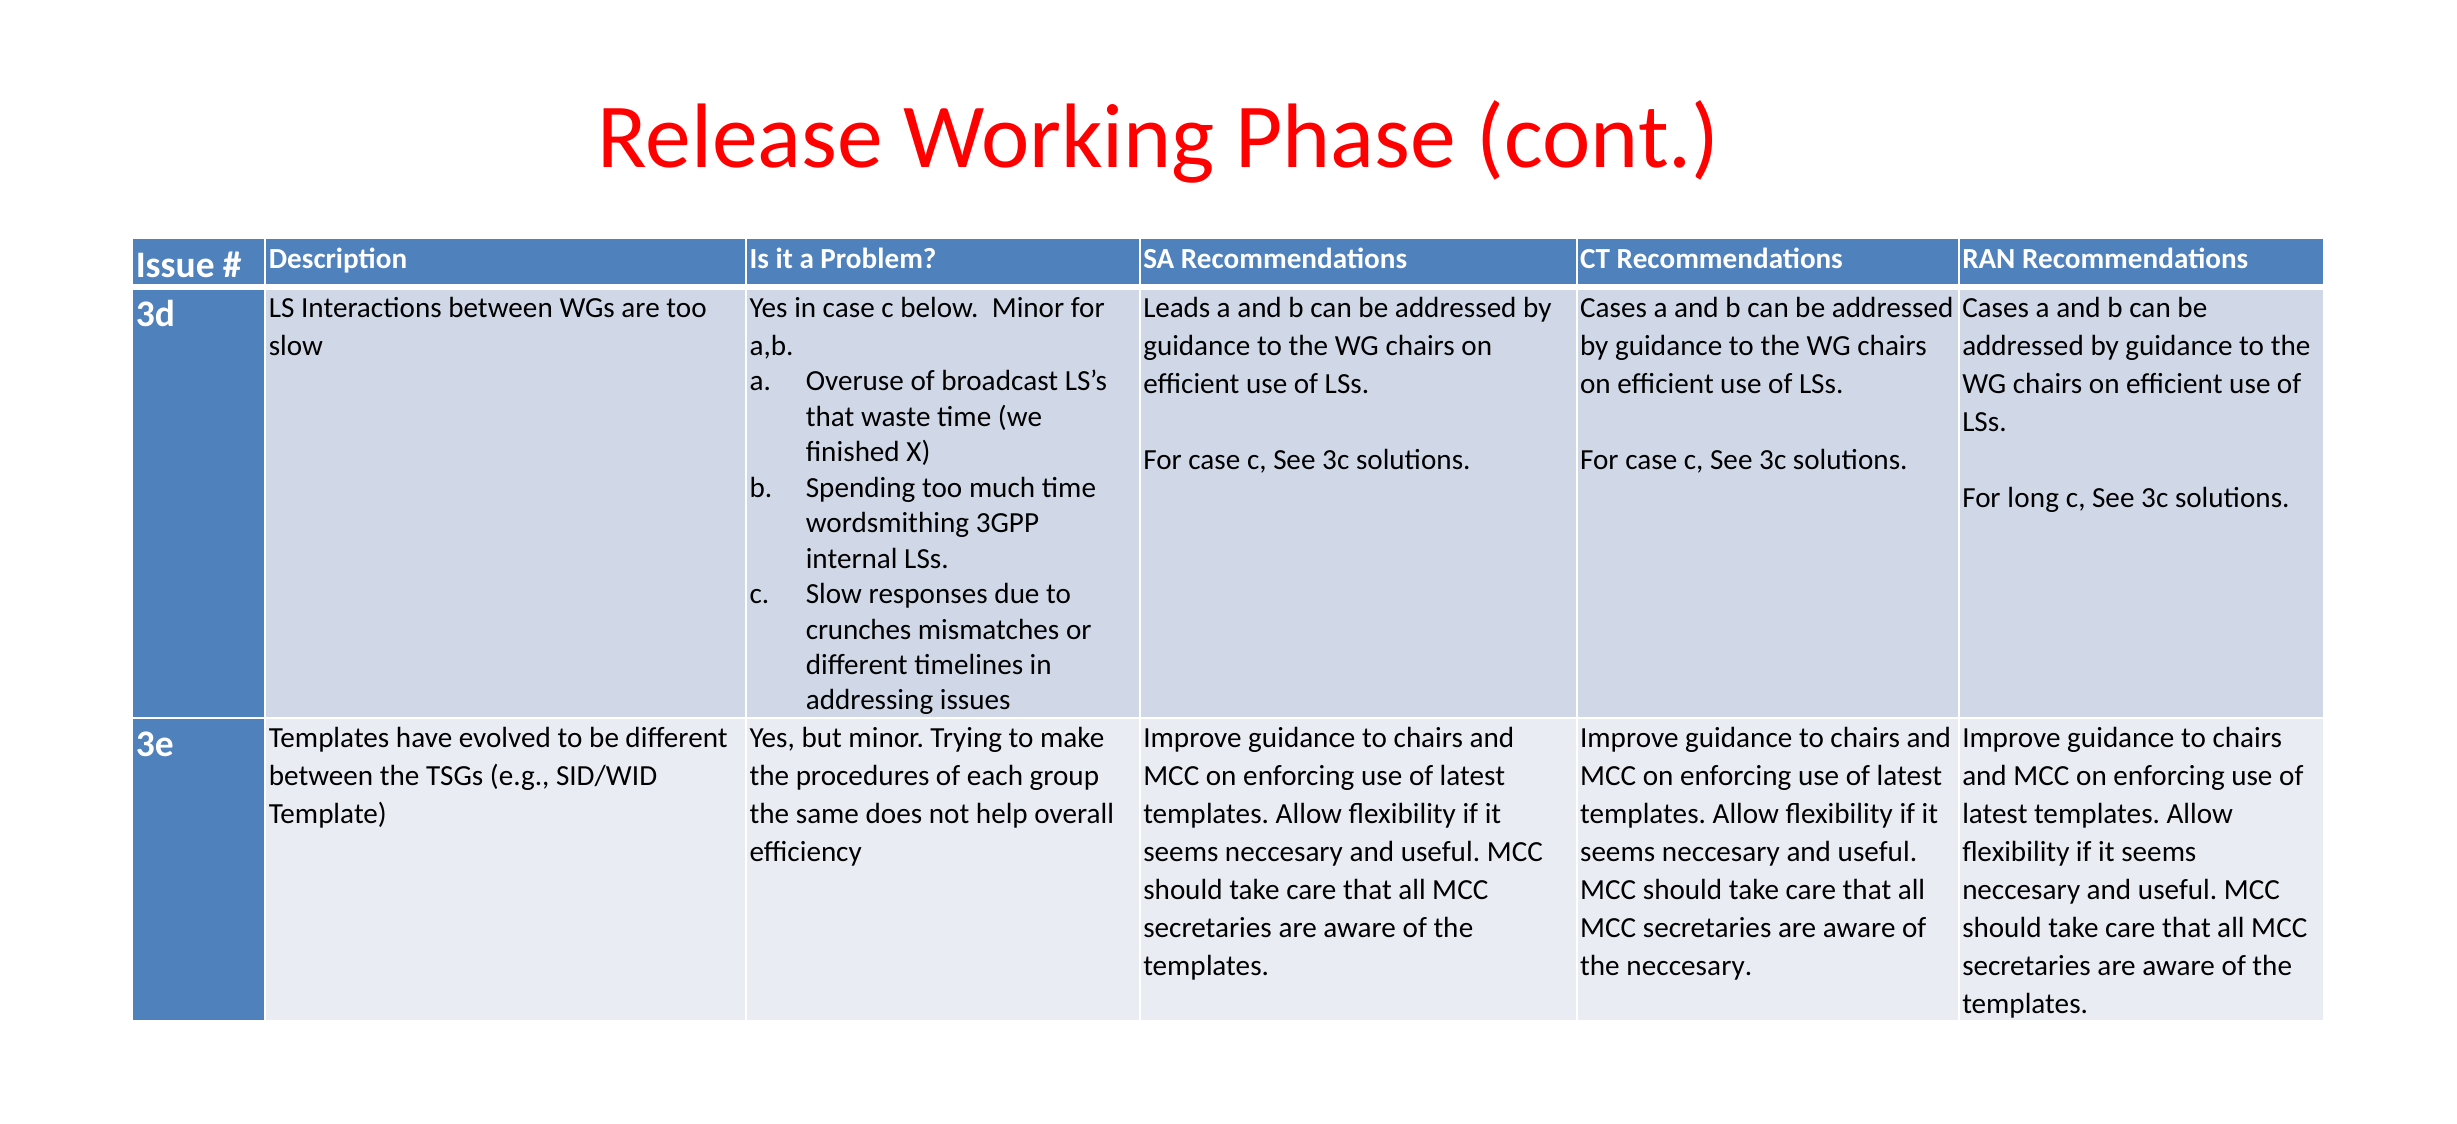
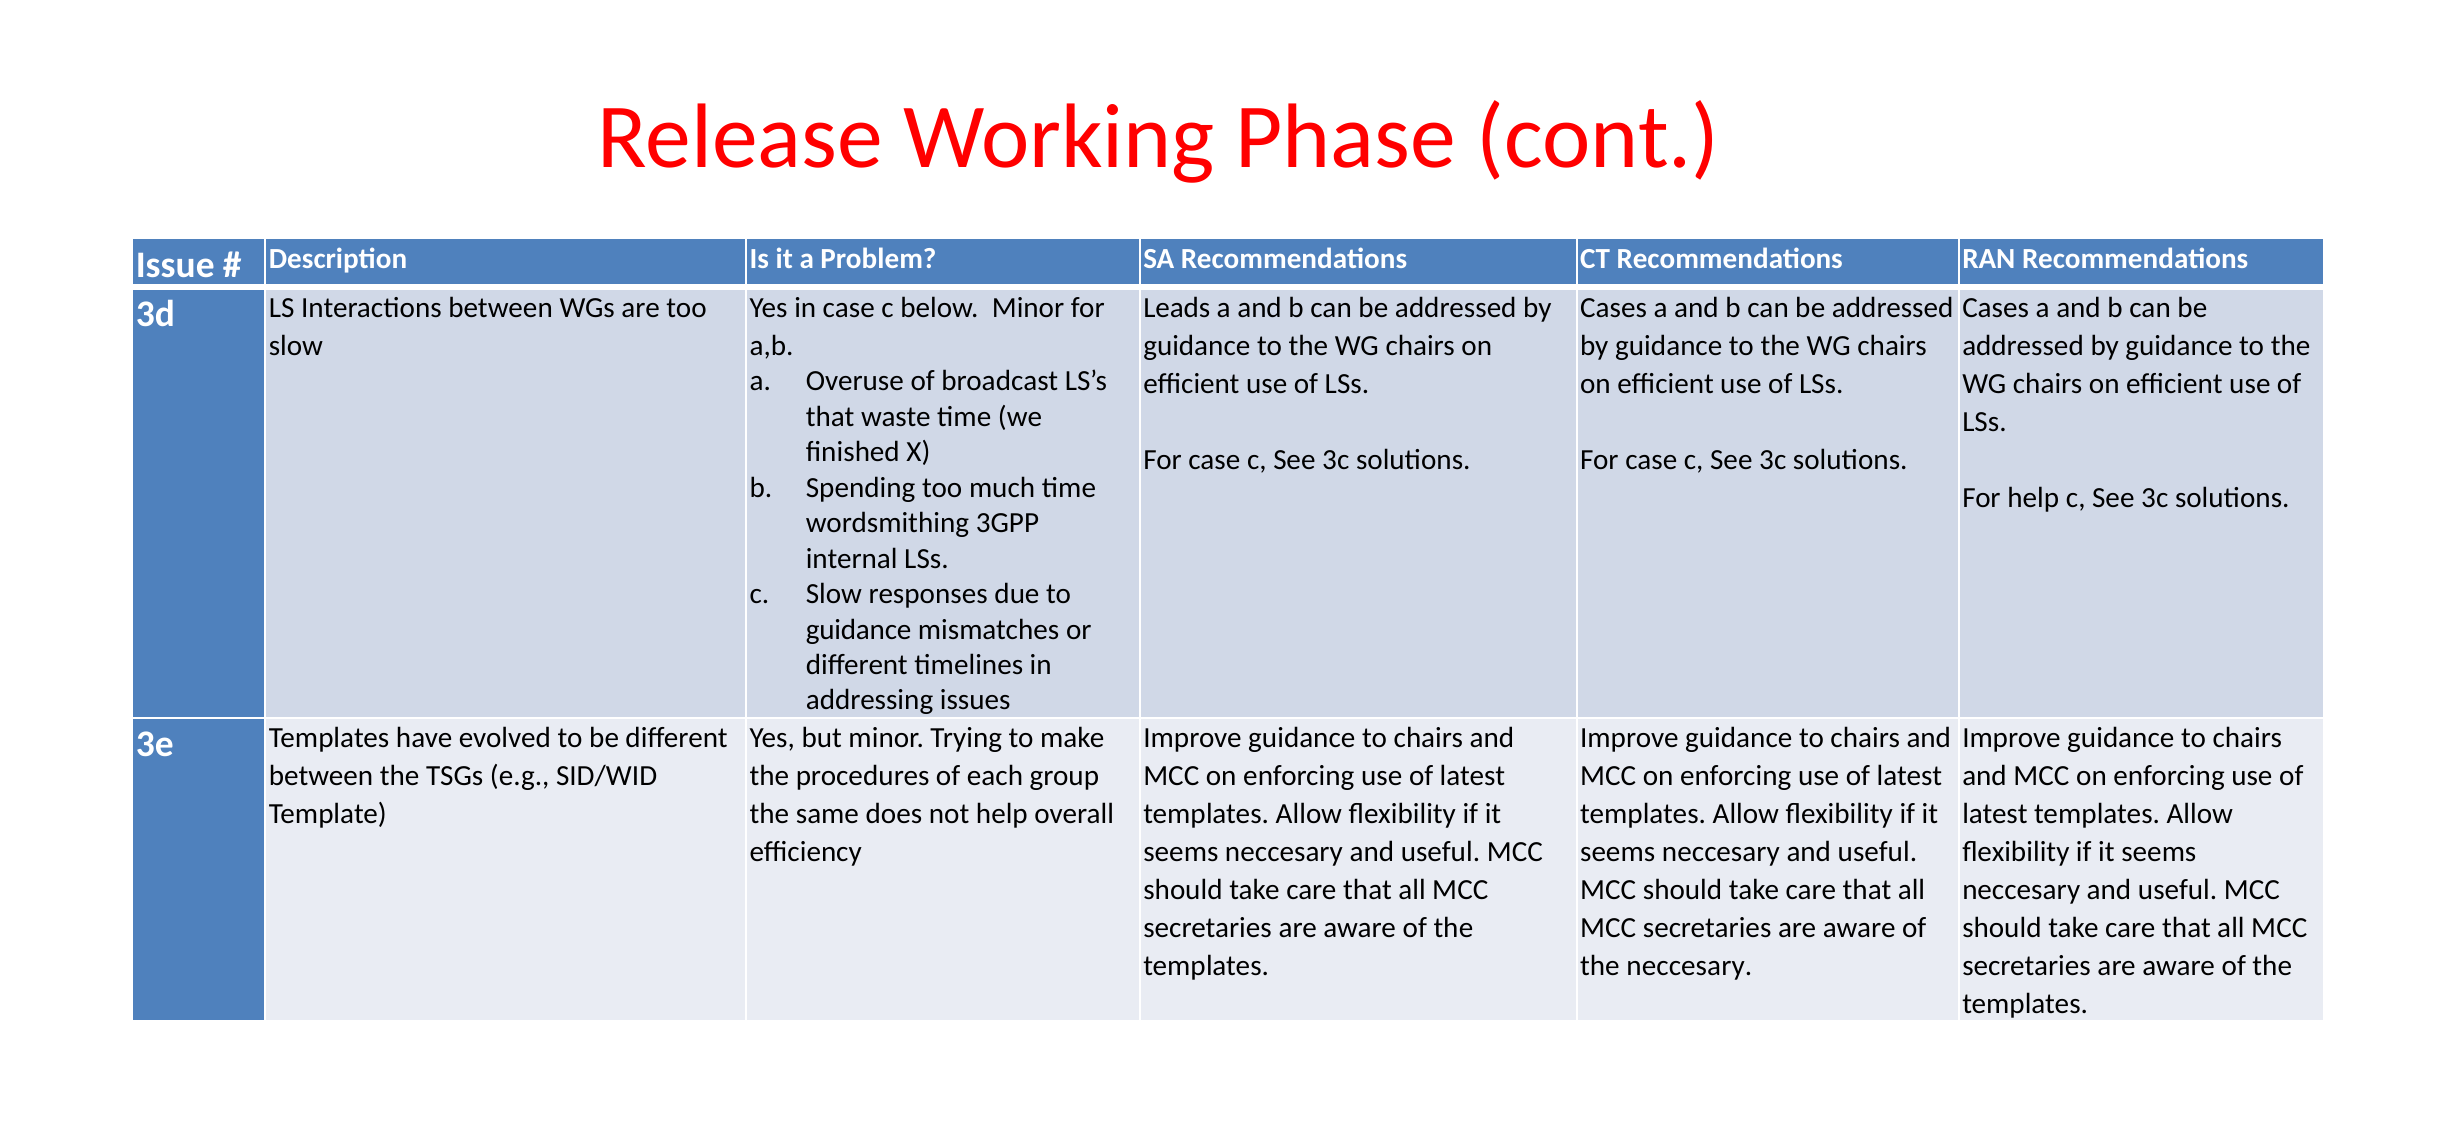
For long: long -> help (2033, 497)
crunches: crunches -> guidance (859, 629)
